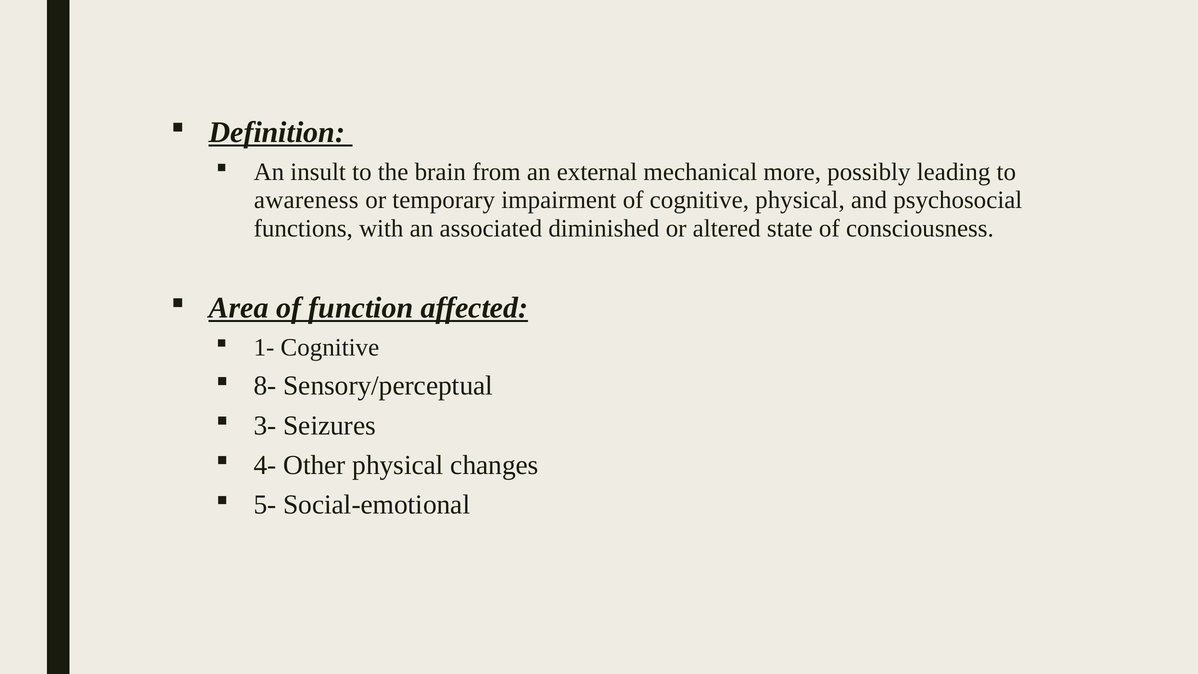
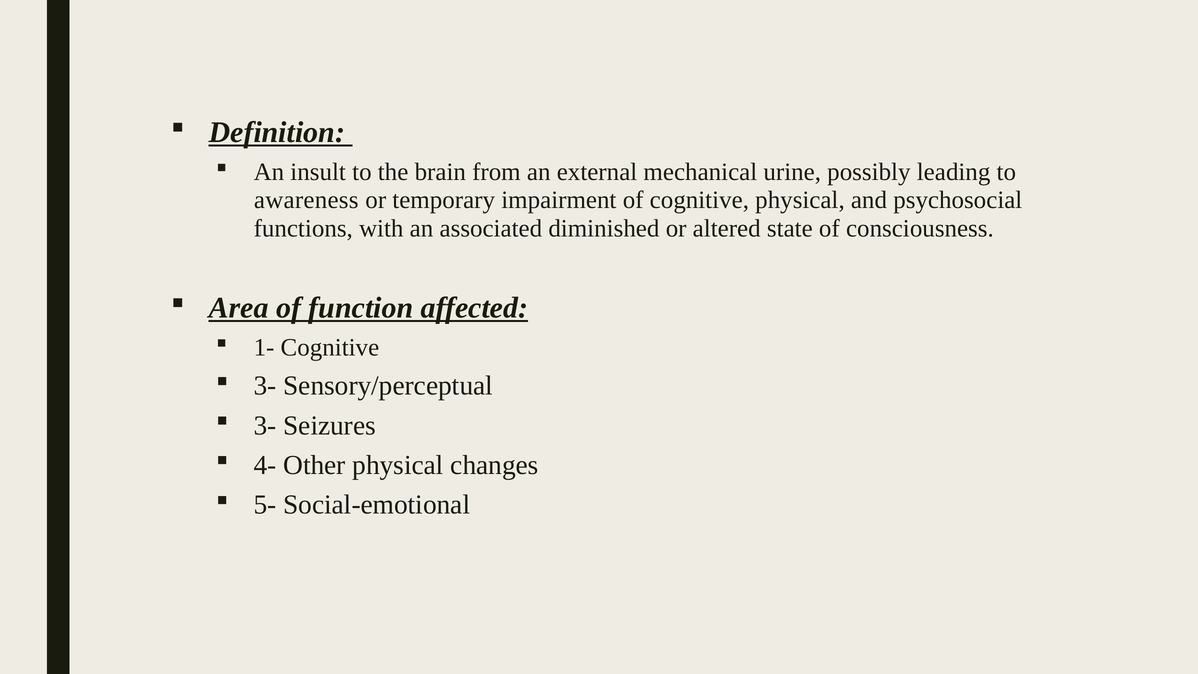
more: more -> urine (792, 172)
8-: 8- -> 3- (265, 386)
